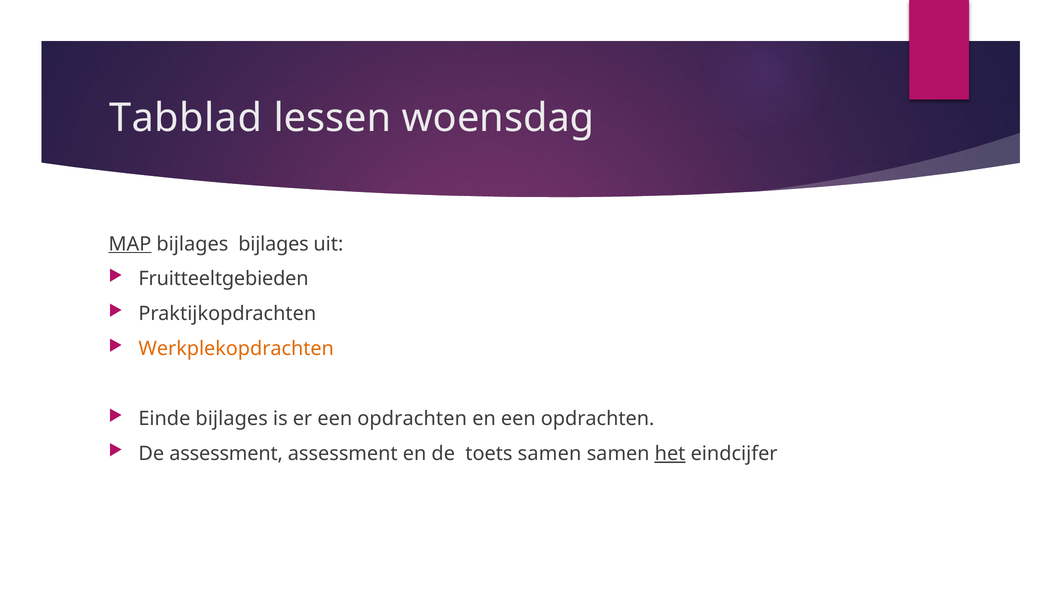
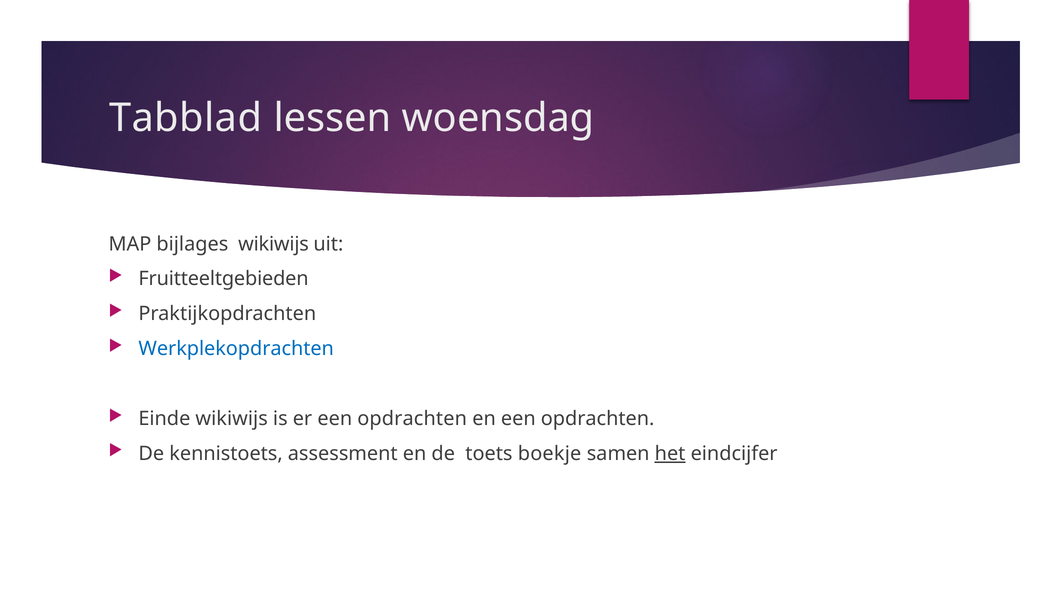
MAP underline: present -> none (130, 244)
bijlages bijlages: bijlages -> wikiwijs (274, 244)
Werkplekopdrachten colour: orange -> blue (236, 349)
Einde bijlages: bijlages -> wikiwijs (232, 419)
De assessment: assessment -> kennistoets (226, 454)
toets samen: samen -> boekje (550, 454)
